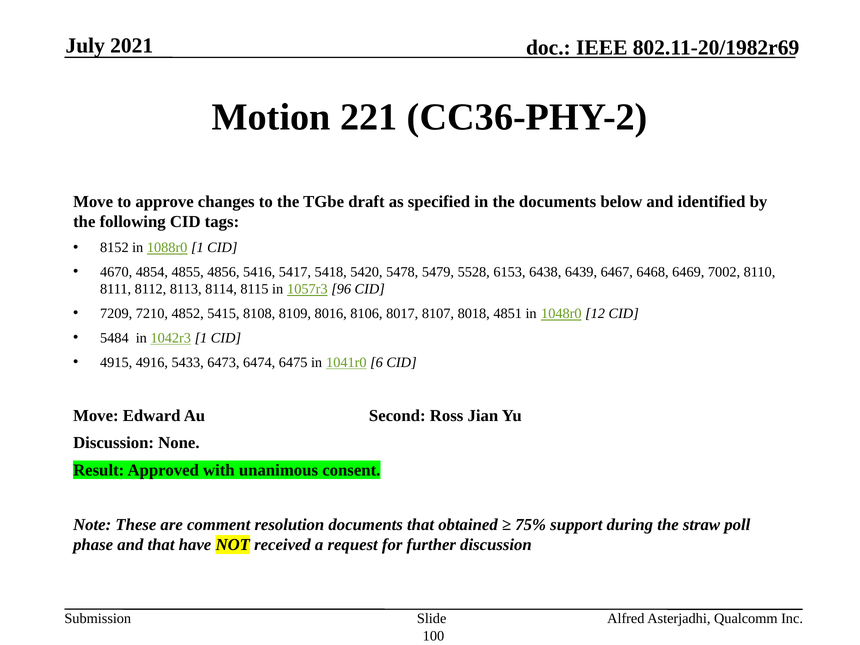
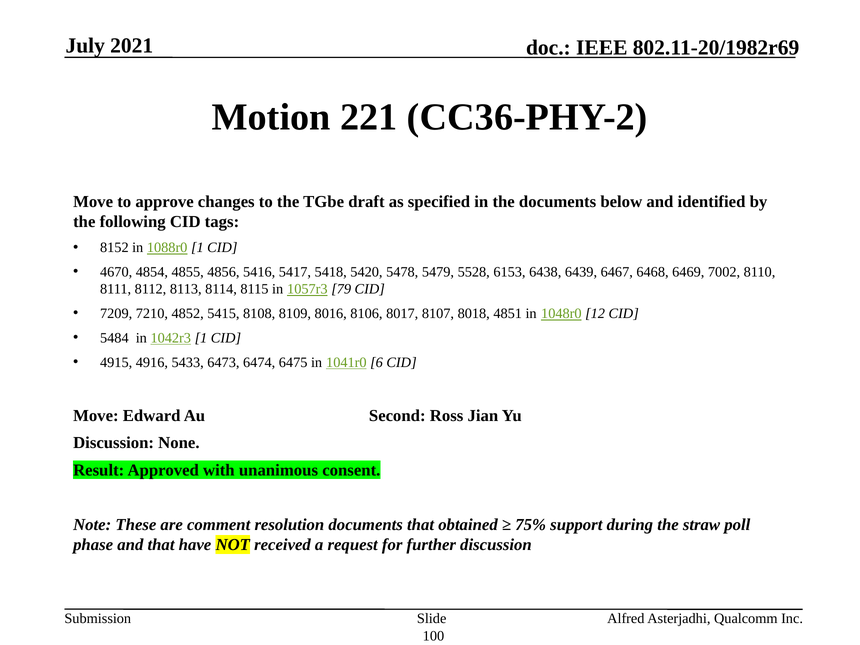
96: 96 -> 79 (341, 289)
